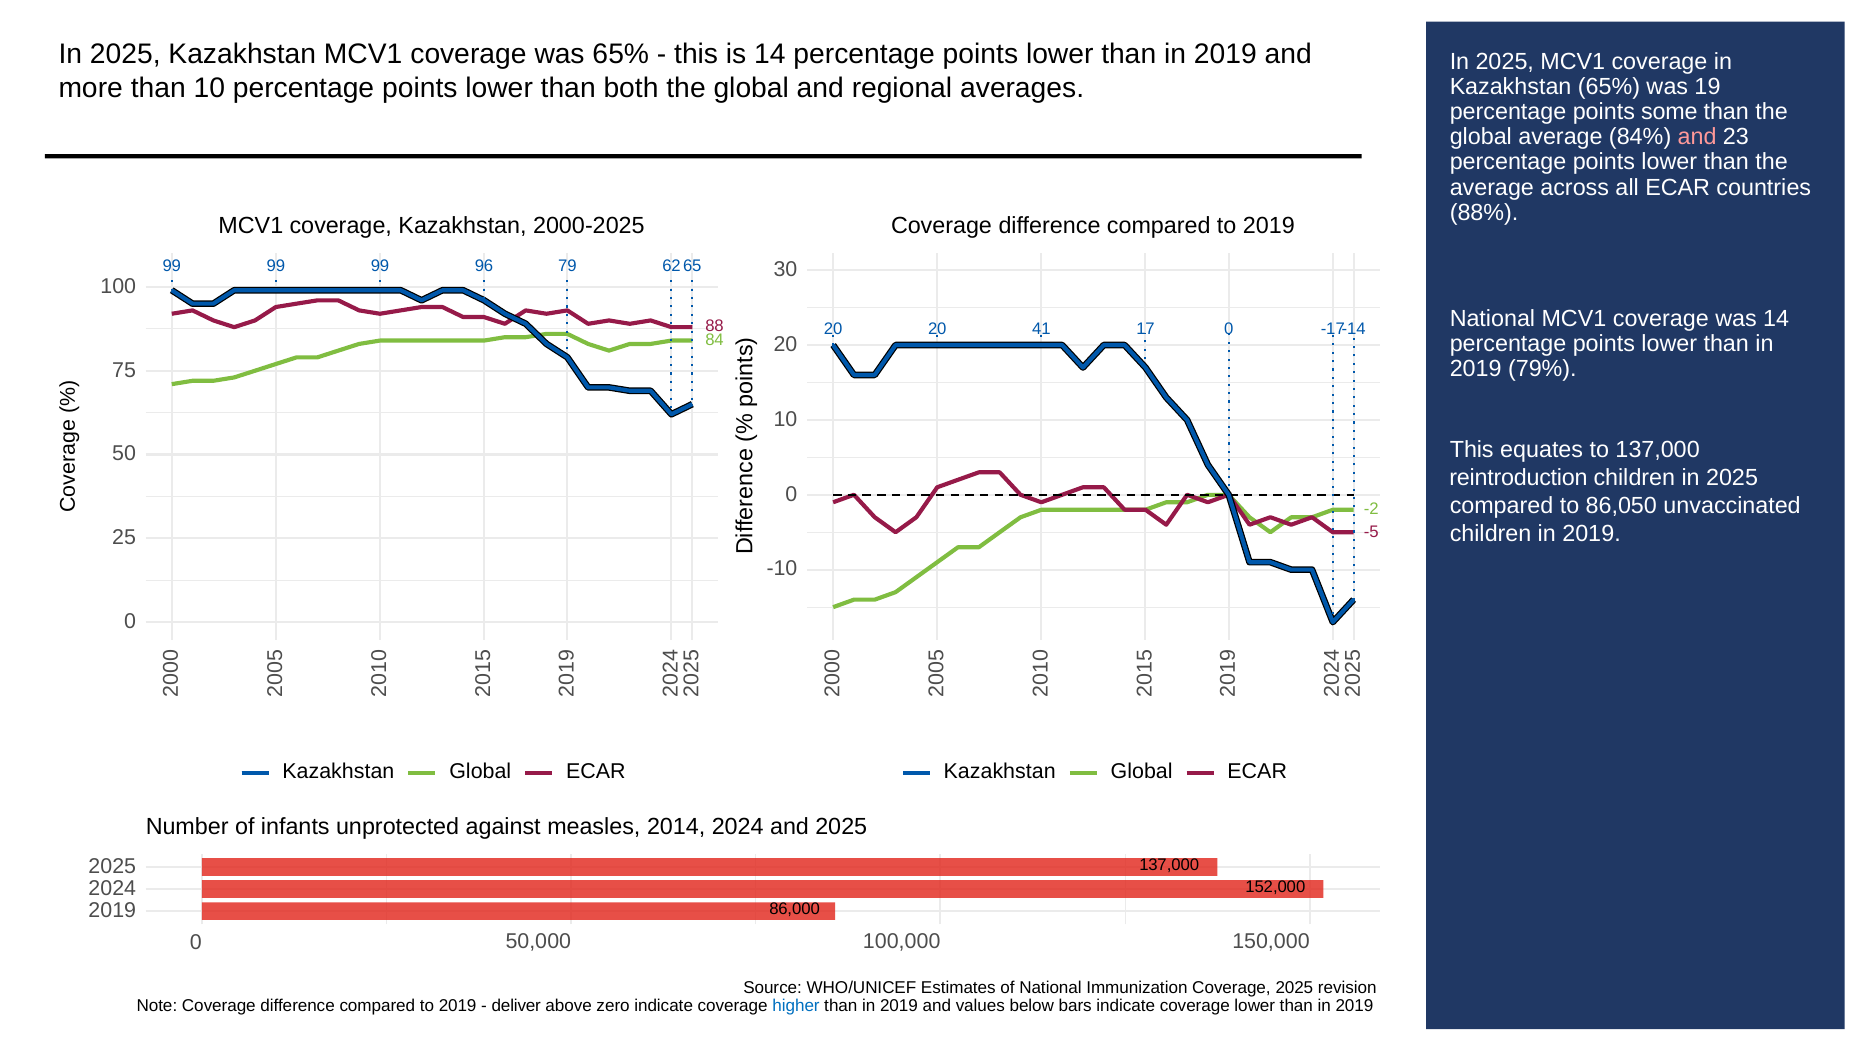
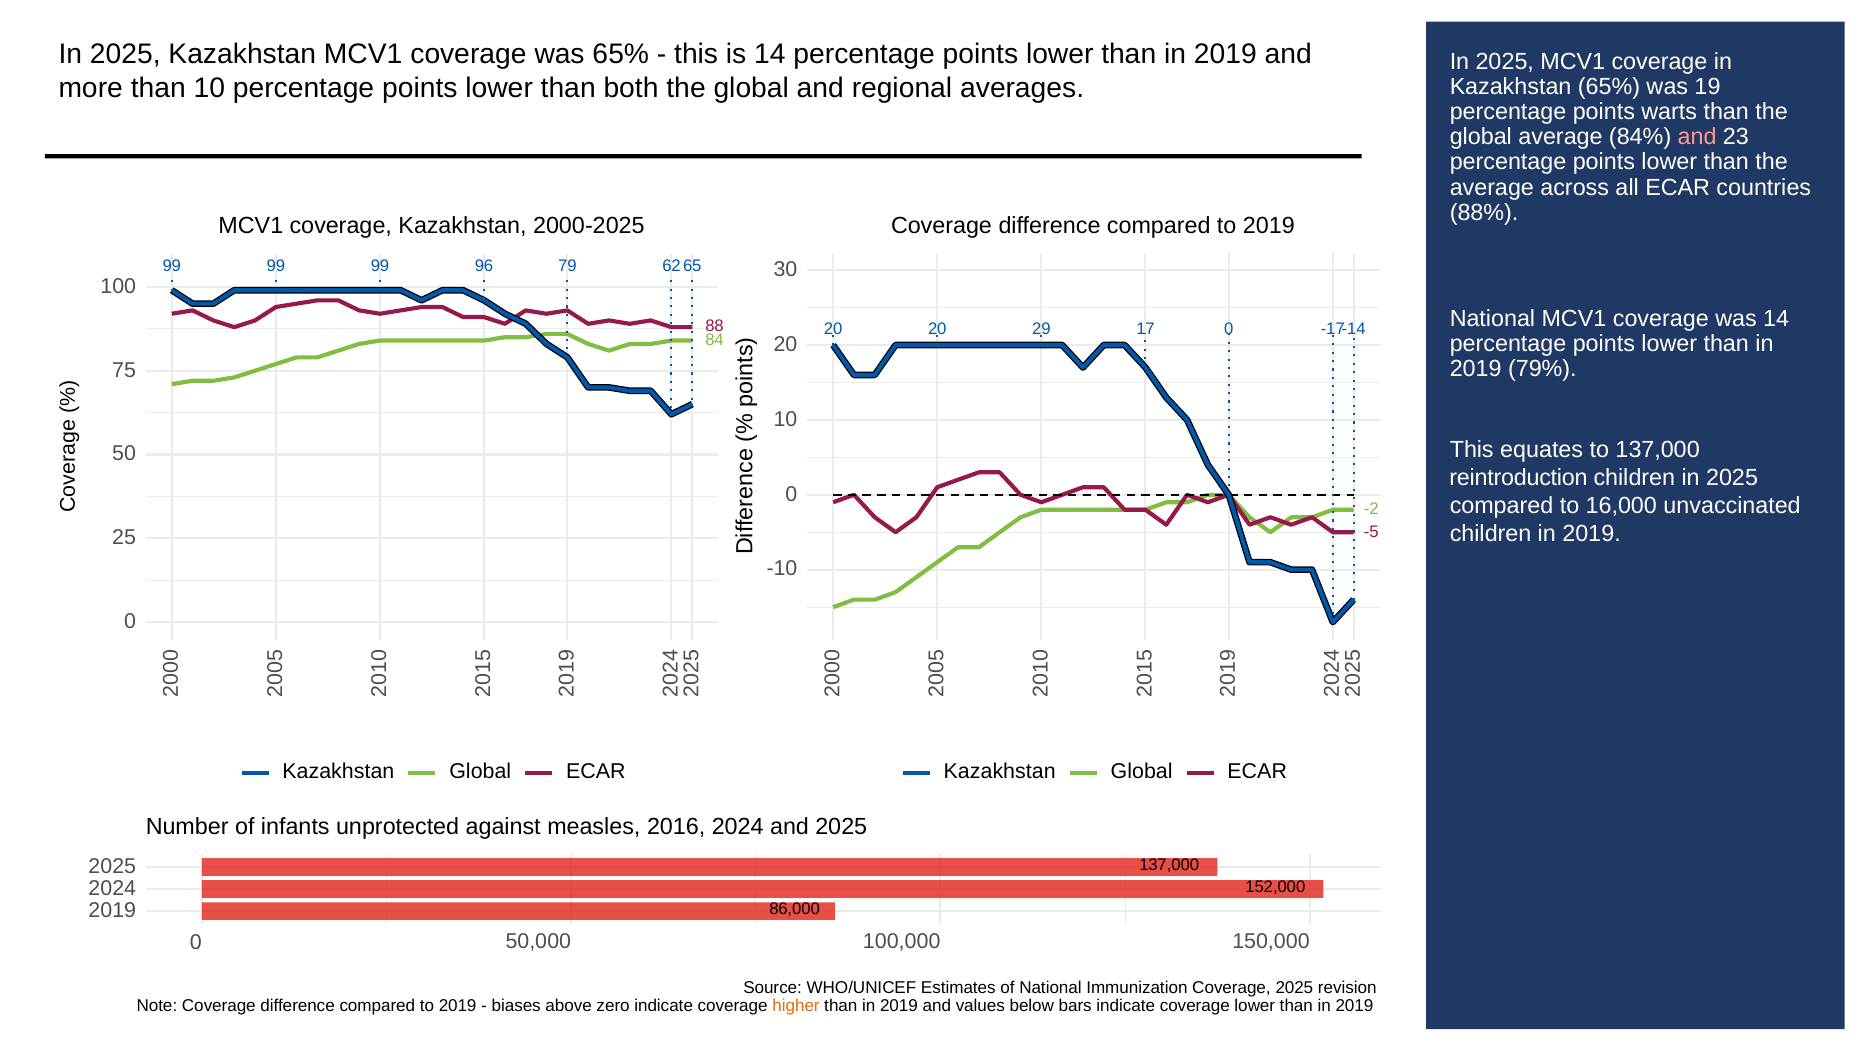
some: some -> warts (1669, 112)
41: 41 -> 29 (1041, 329)
86,050: 86,050 -> 16,000 (1621, 506)
2014: 2014 -> 2016 (676, 826)
deliver: deliver -> biases (516, 1006)
higher colour: blue -> orange (796, 1006)
